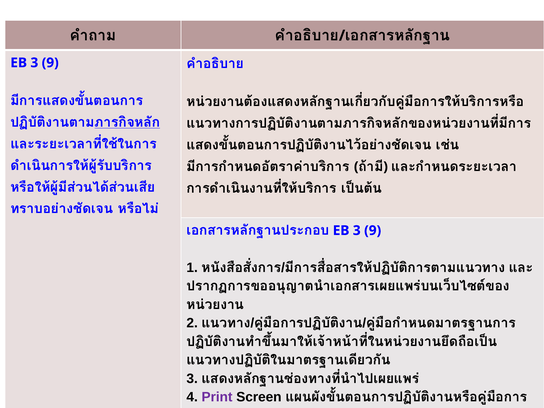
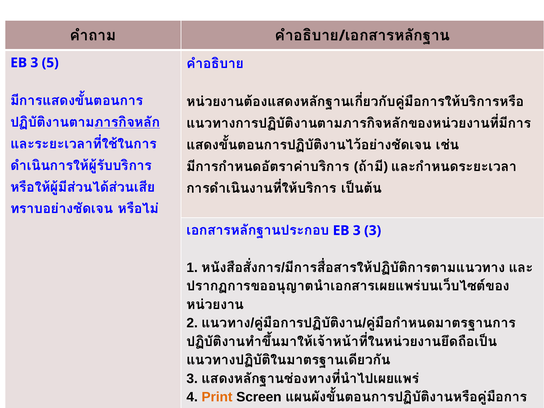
9: 9 -> 5 (50, 63)
9: 9 -> 3 (373, 231)
Print colour: purple -> orange (217, 397)
